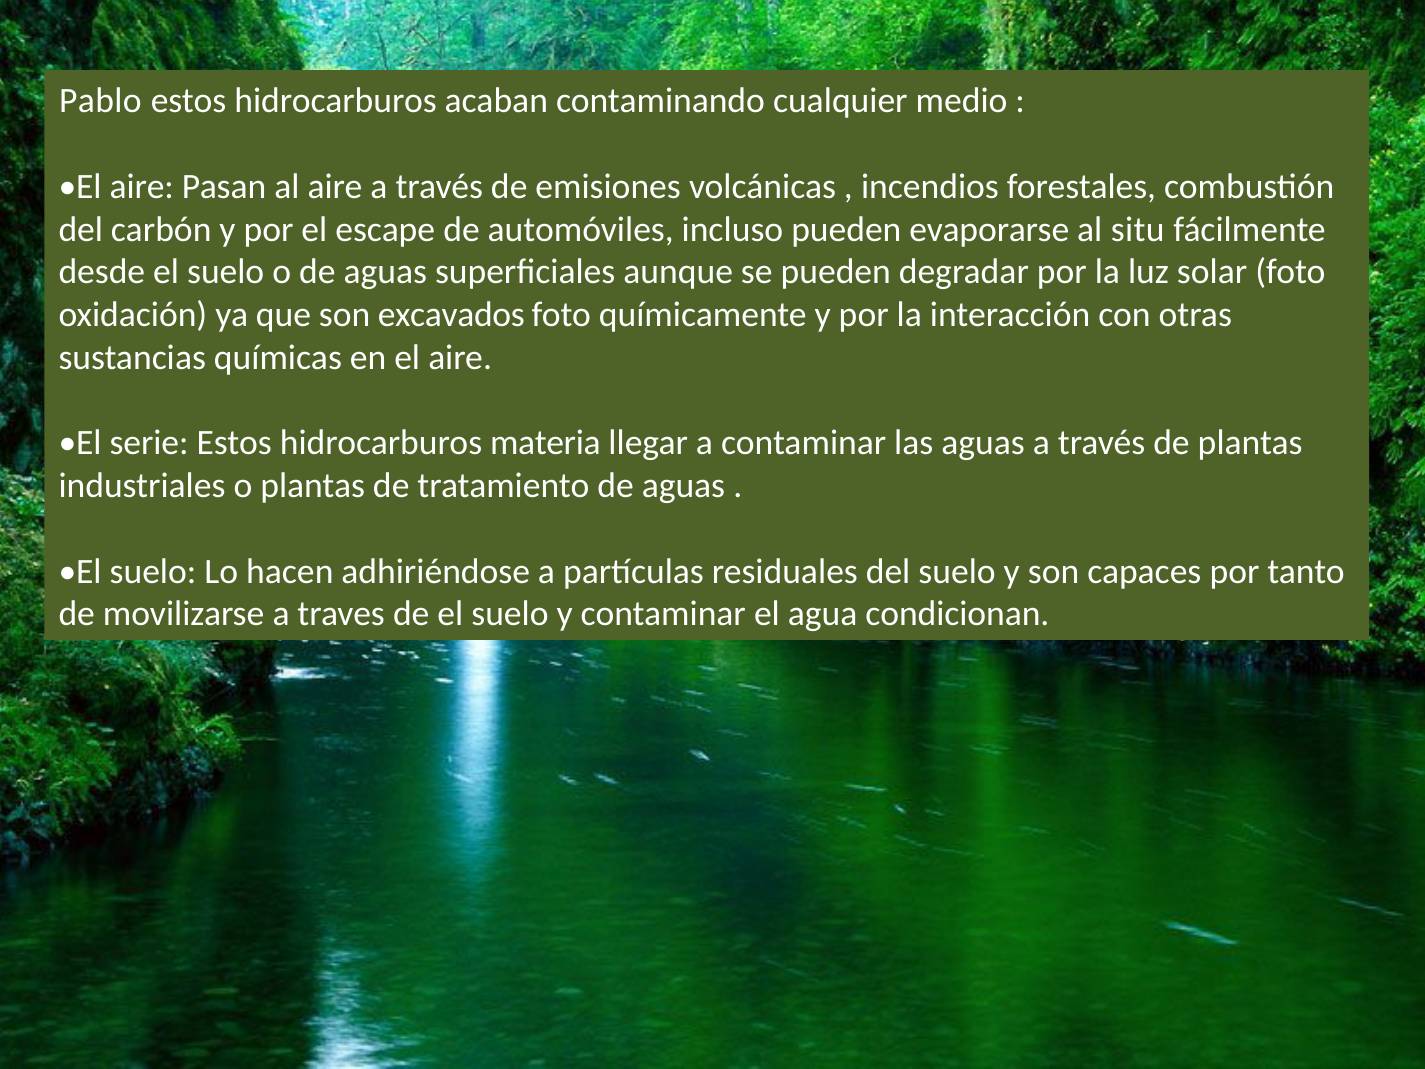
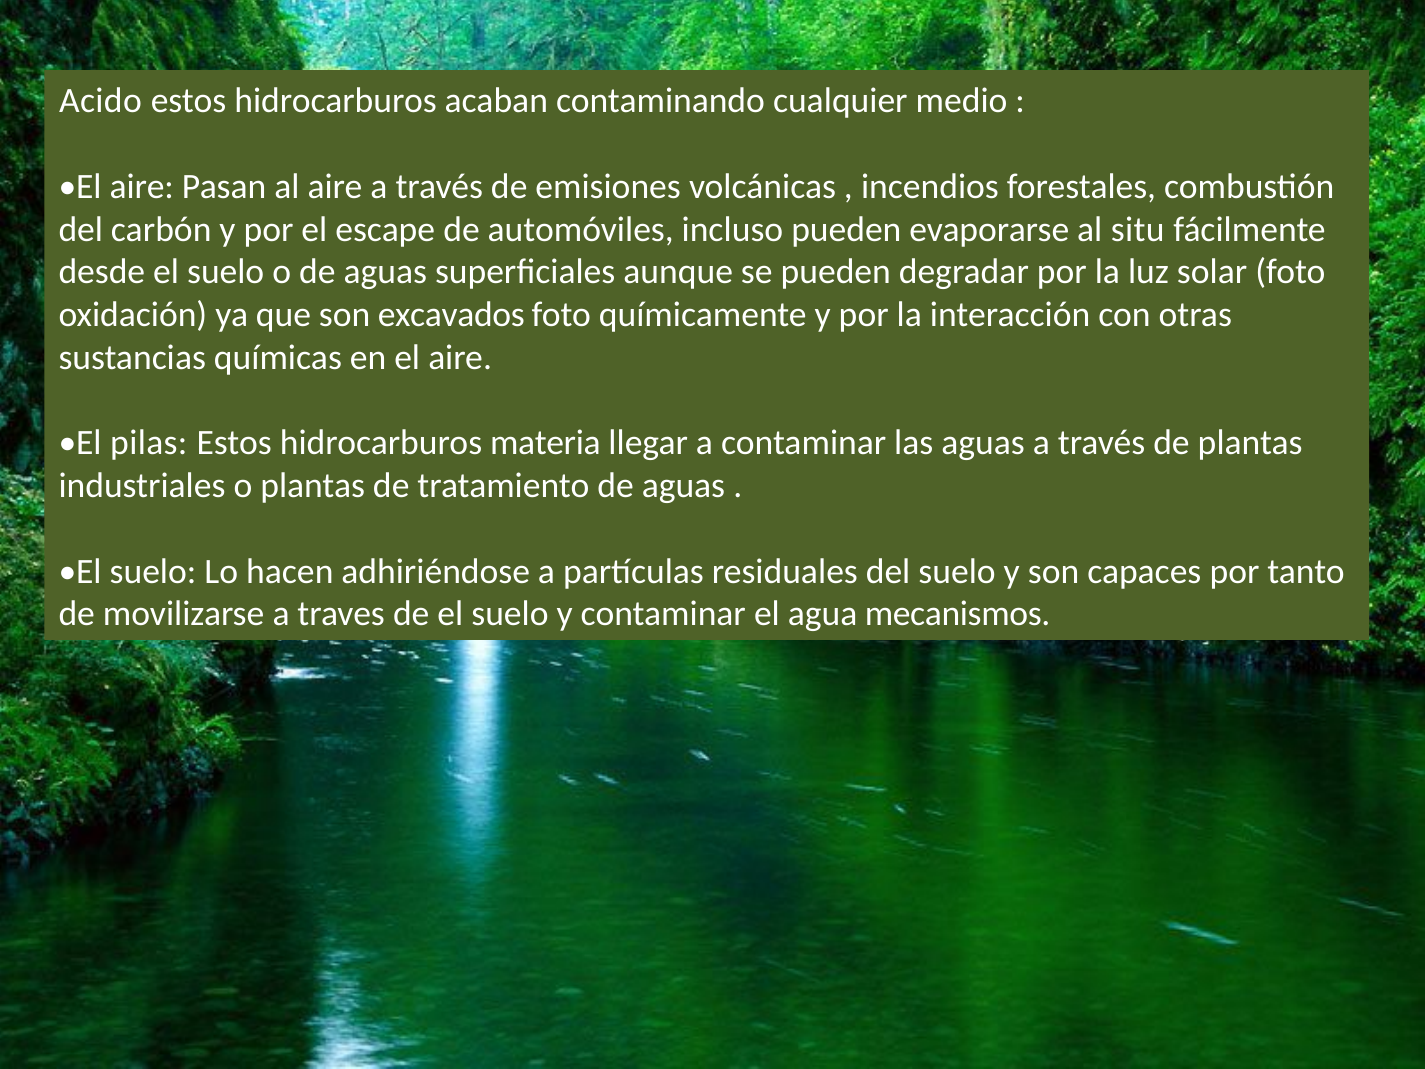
Pablo: Pablo -> Acido (100, 101)
serie: serie -> pilas (149, 443)
condicionan: condicionan -> mecanismos (958, 614)
